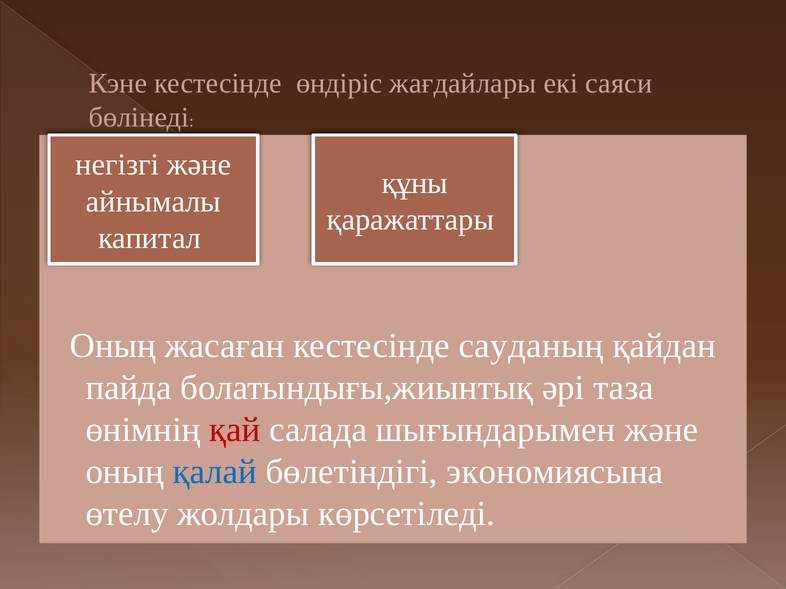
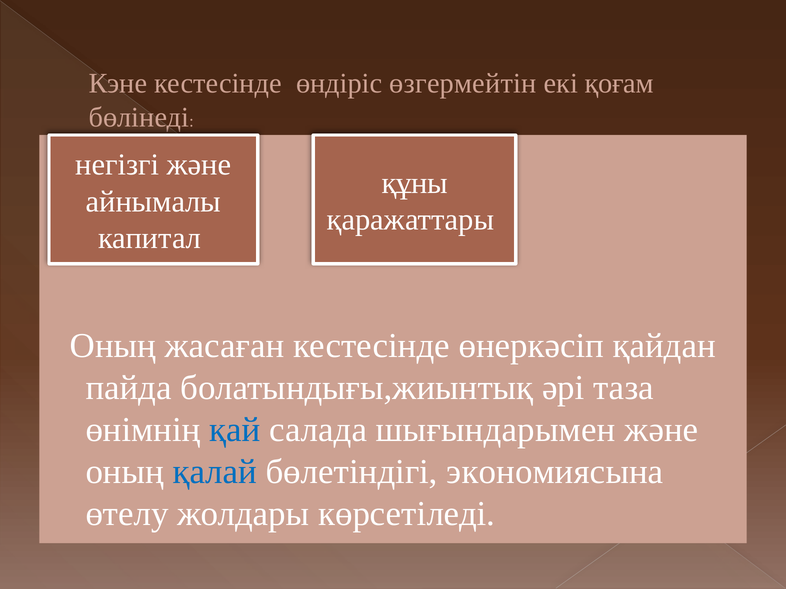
жағдайлары: жағдайлары -> өзгермейтін (463, 83)
саяси: саяси -> қоғам (619, 83)
сауданың: сауданың -> өнеркәсіп (531, 346)
қай colour: red -> blue (235, 430)
